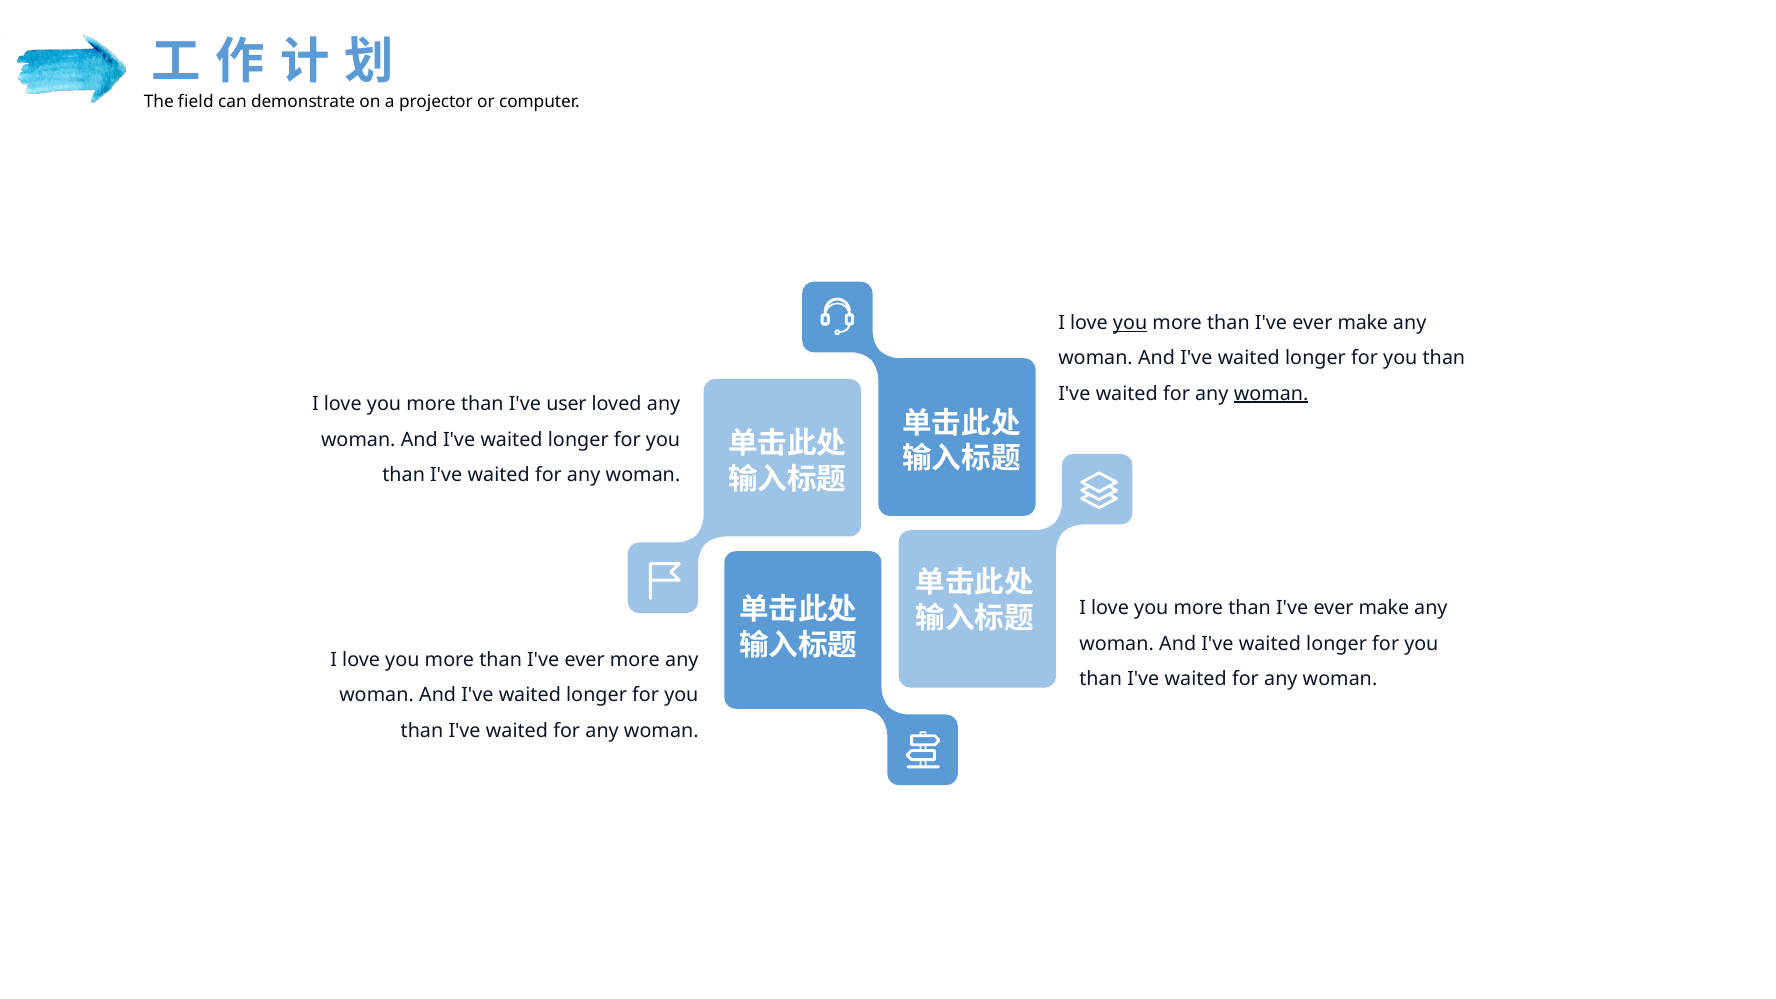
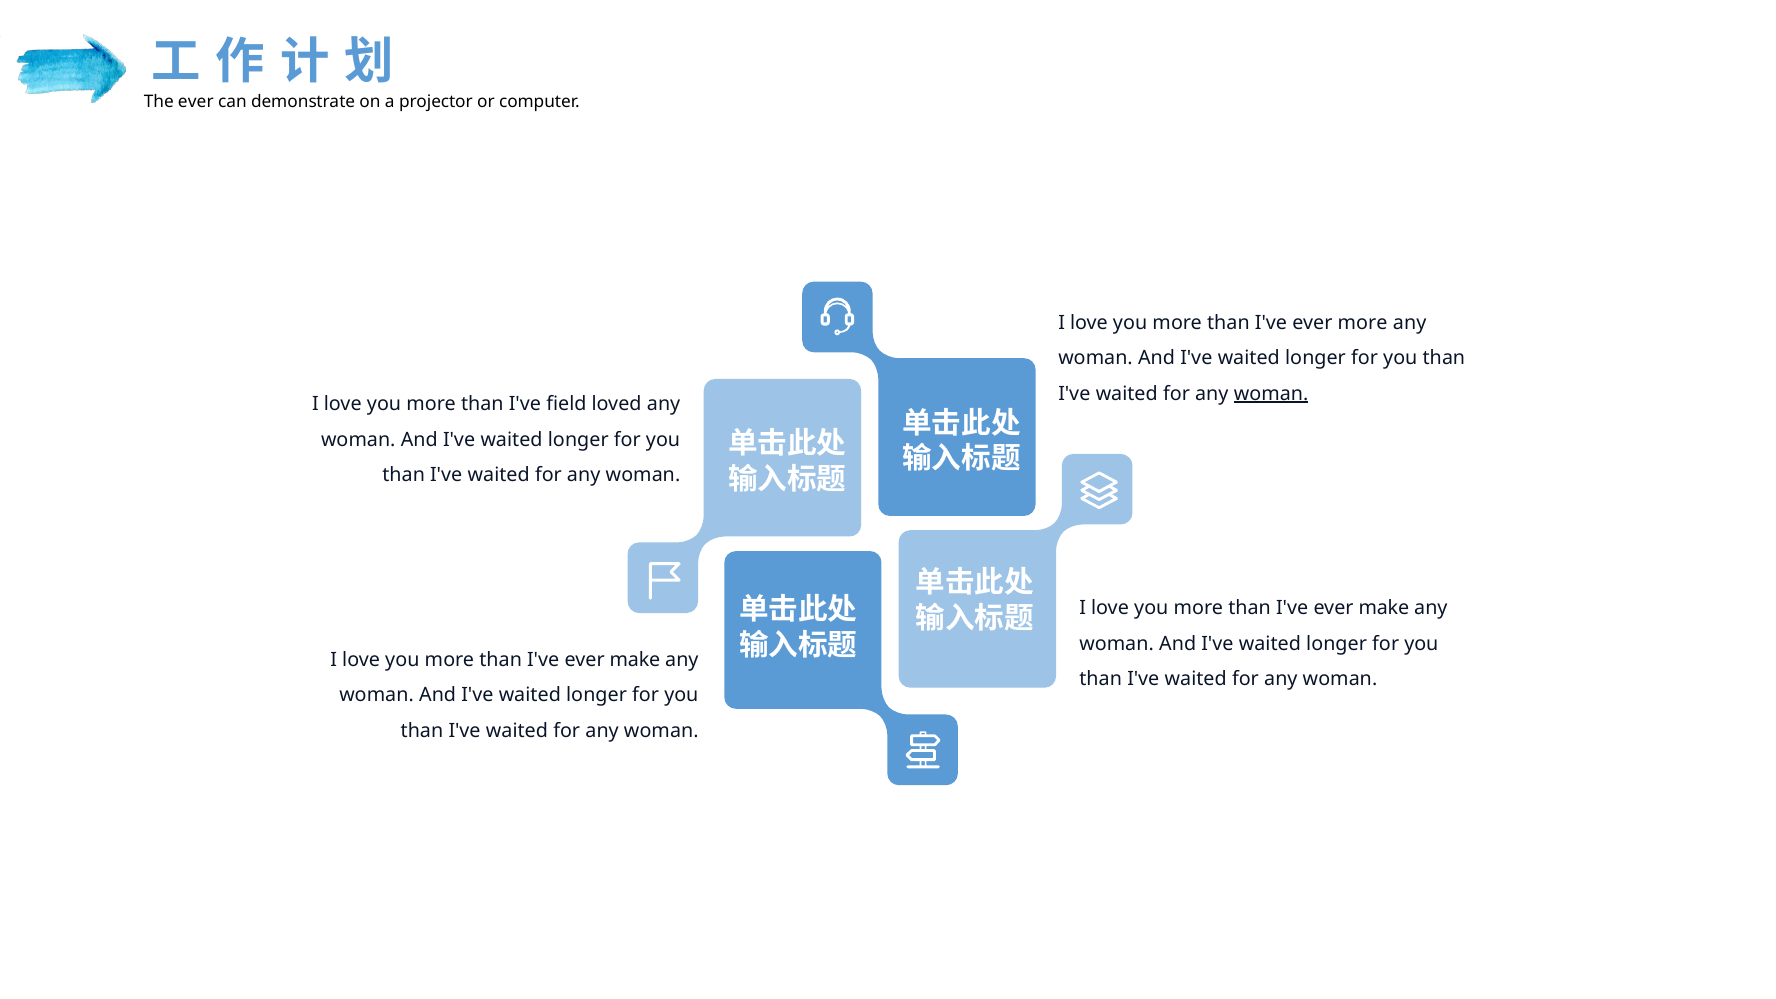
The field: field -> ever (196, 101)
you underline: present -> none (1130, 323)
make: make -> more (1363, 323)
user: user -> field (566, 404)
more: more -> make (635, 660)
